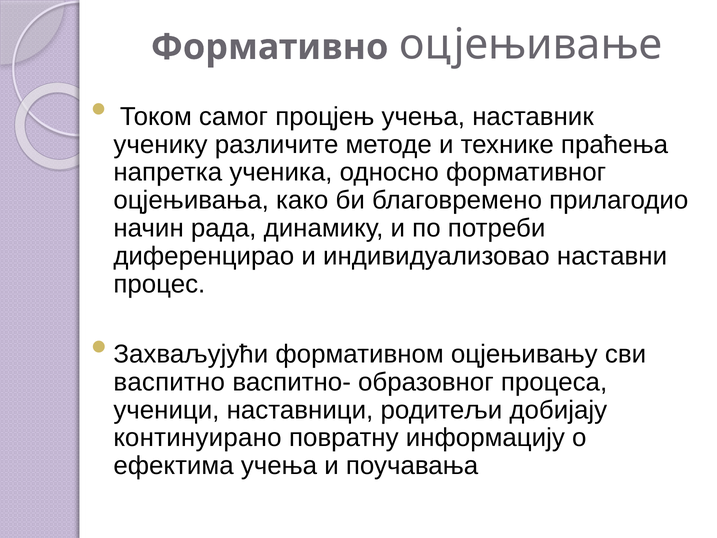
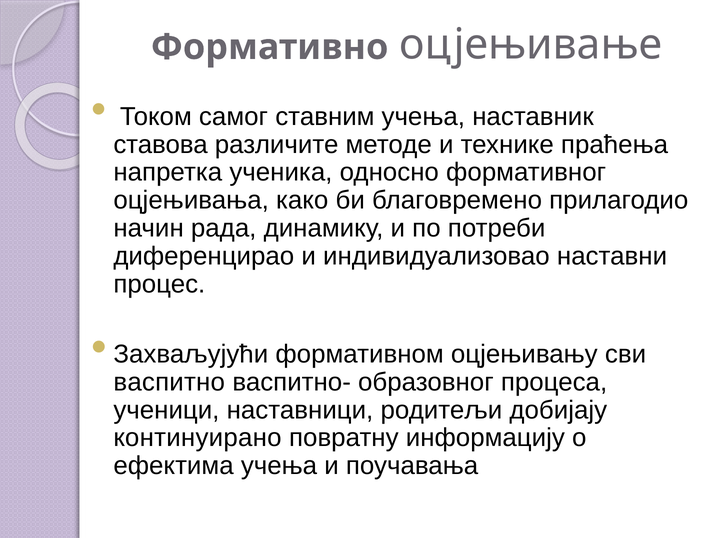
процјењ: процјењ -> ставним (325, 116)
ученику: ученику -> ставова (161, 144)
